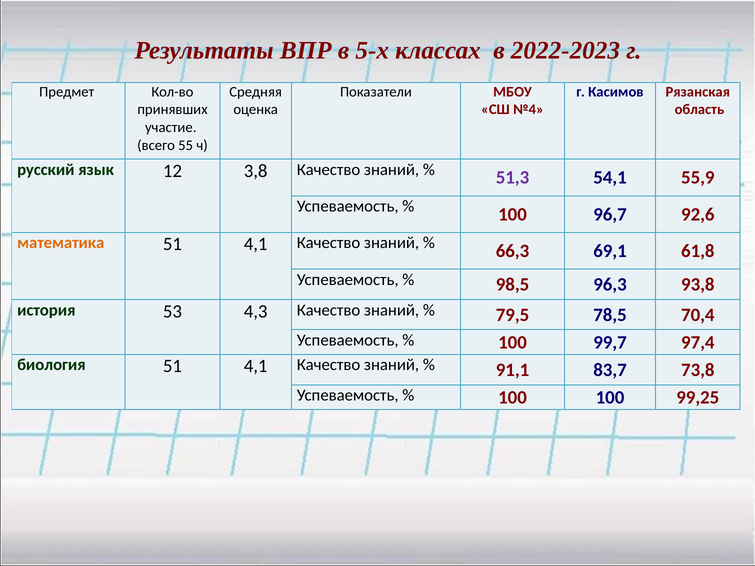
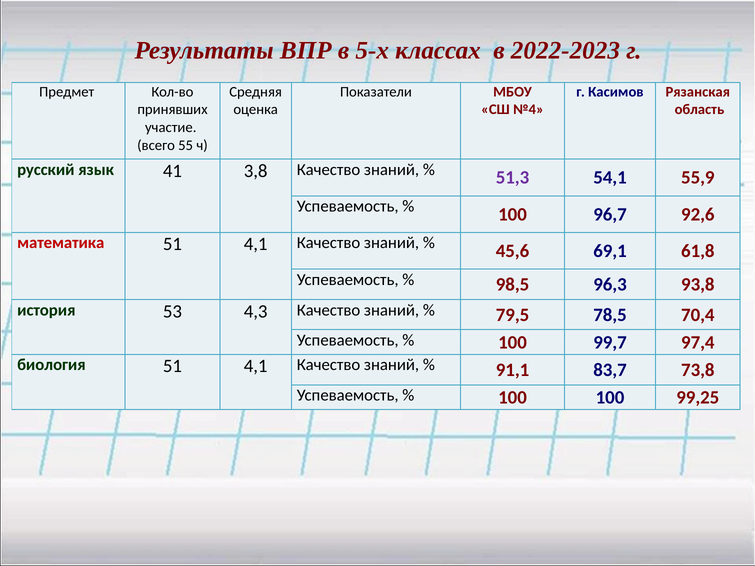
12: 12 -> 41 (172, 171)
математика colour: orange -> red (61, 243)
66,3: 66,3 -> 45,6 (513, 251)
